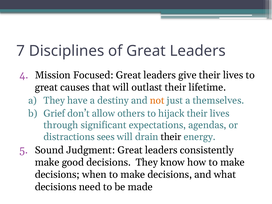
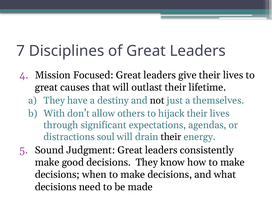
not colour: orange -> black (157, 100)
Grief: Grief -> With (54, 113)
sees: sees -> soul (106, 137)
